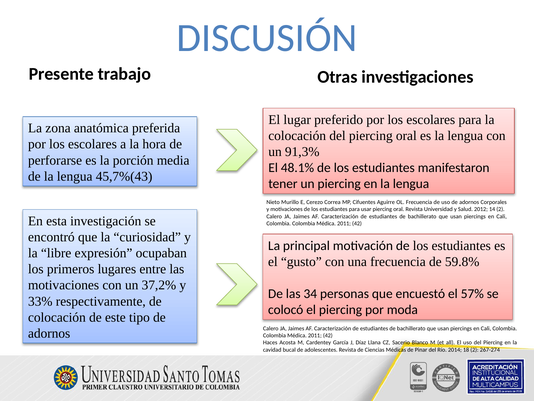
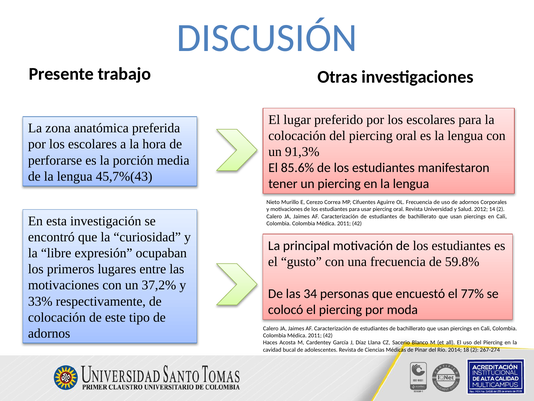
48.1%: 48.1% -> 85.6% (297, 168)
57%: 57% -> 77% (472, 293)
